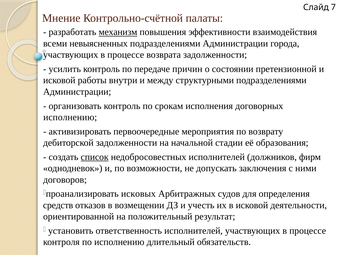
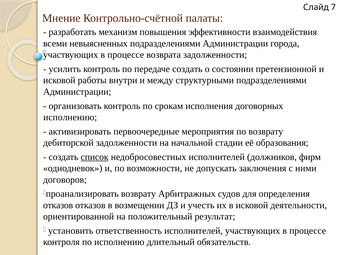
механизм underline: present -> none (118, 32)
передаче причин: причин -> создать (187, 69)
проанализировать исковых: исковых -> возврату (138, 194)
средств: средств -> отказов (58, 205)
